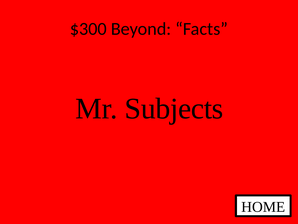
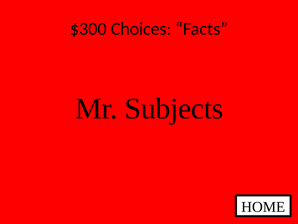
Beyond: Beyond -> Choices (141, 29)
